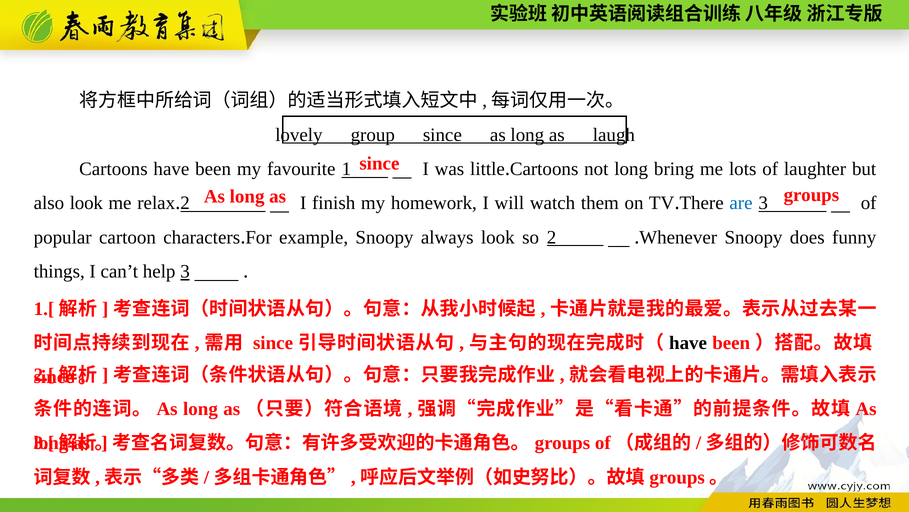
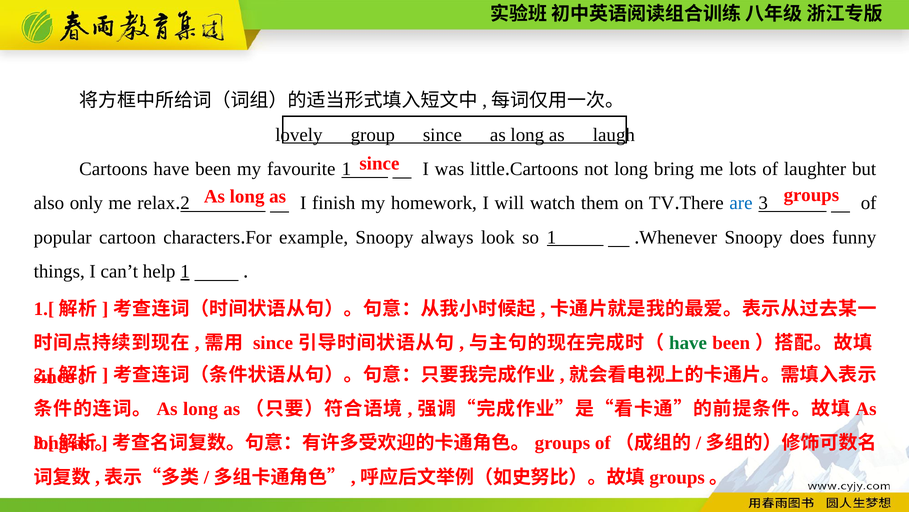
also look: look -> only (86, 203)
so 2: 2 -> 1 (552, 237)
help 3: 3 -> 1 (185, 271)
have colour: black -> green (688, 342)
